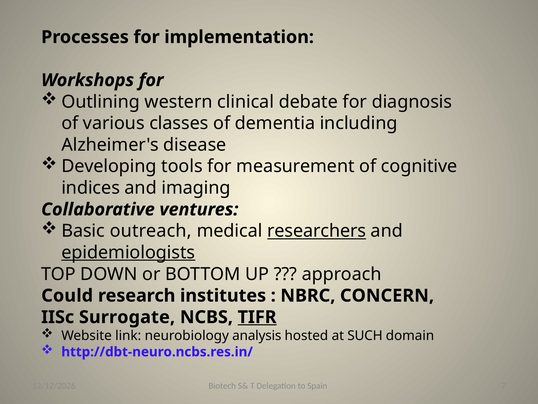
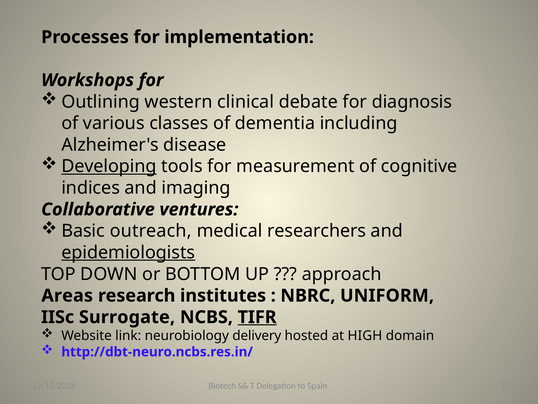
Developing underline: none -> present (109, 166)
researchers underline: present -> none (317, 231)
Could: Could -> Areas (67, 295)
CONCERN: CONCERN -> UNIFORM (387, 295)
analysis: analysis -> delivery (257, 335)
SUCH: SUCH -> HIGH (365, 335)
